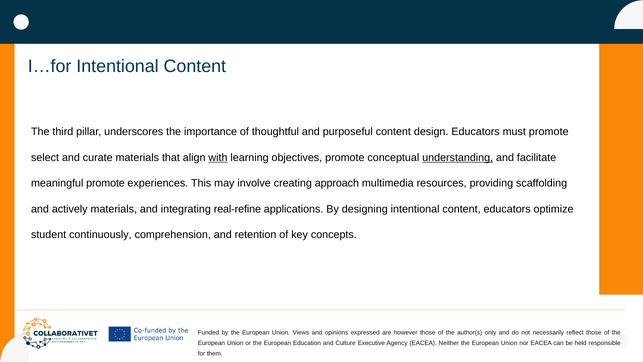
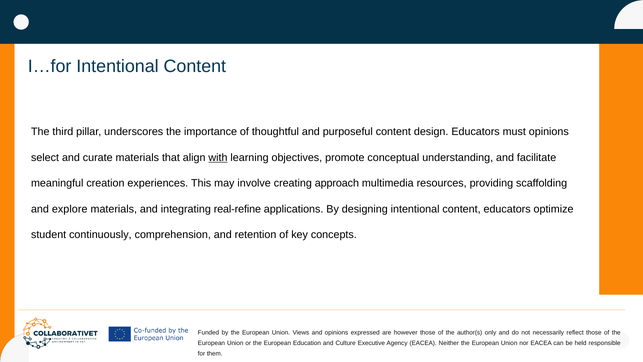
must promote: promote -> opinions (549, 132)
understanding underline: present -> none (458, 157)
meaningful promote: promote -> creation (105, 183)
actively: actively -> explore (70, 209)
